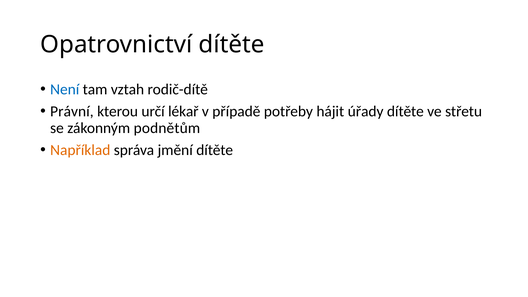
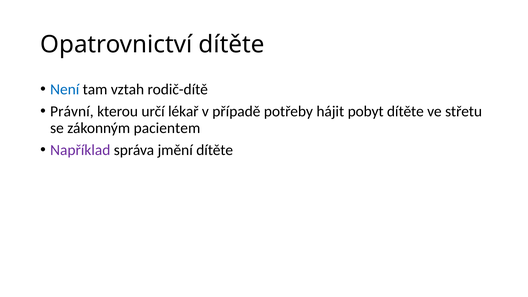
úřady: úřady -> pobyt (366, 111)
podnětům: podnětům -> pacientem (167, 128)
Například colour: orange -> purple (80, 150)
